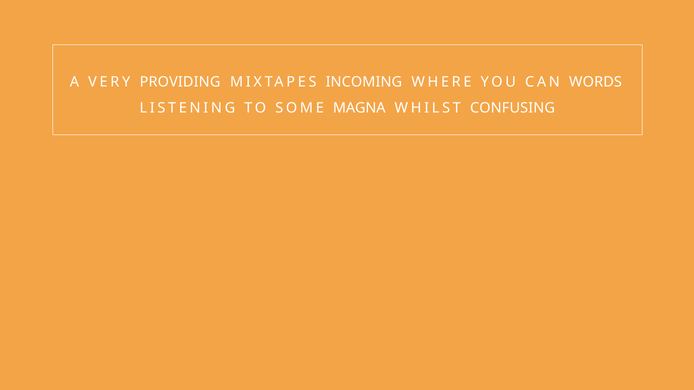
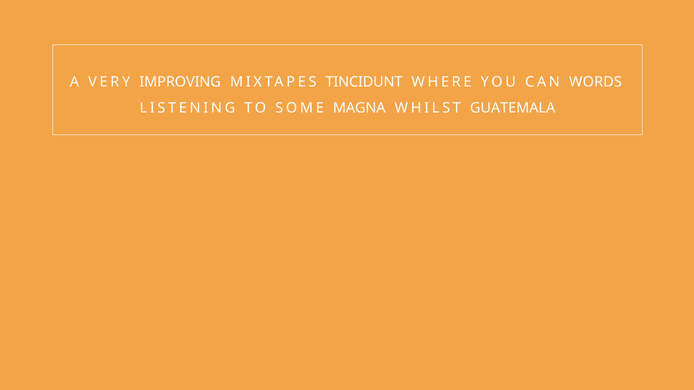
PROVIDING: PROVIDING -> IMPROVING (180, 82)
INCOMING: INCOMING -> TINCIDUNT (364, 82)
CONFUSING: CONFUSING -> GUATEMALA (513, 108)
